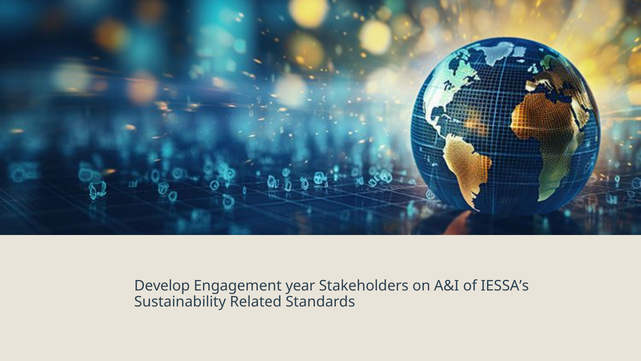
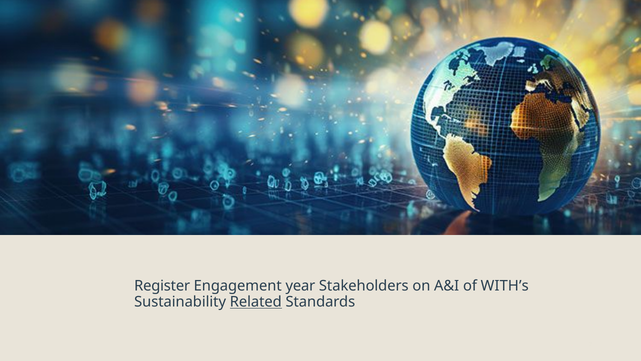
Develop: Develop -> Register (162, 286)
IESSA’s: IESSA’s -> WITH’s (505, 286)
Related underline: none -> present (256, 302)
